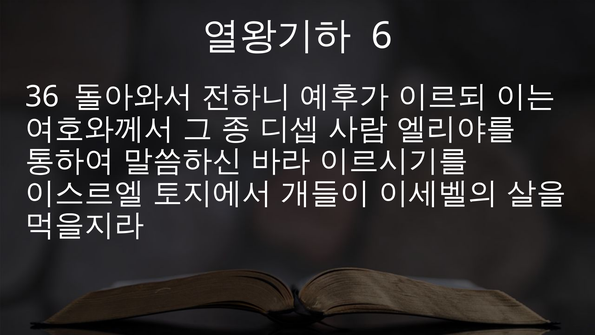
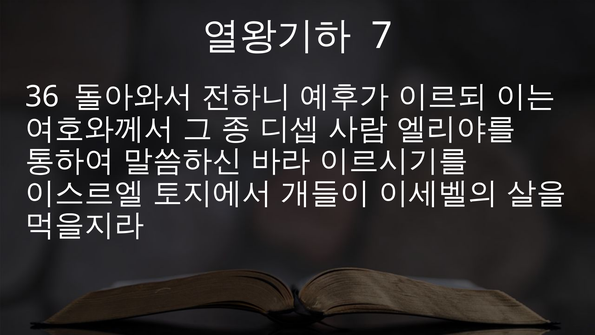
6: 6 -> 7 (382, 36)
